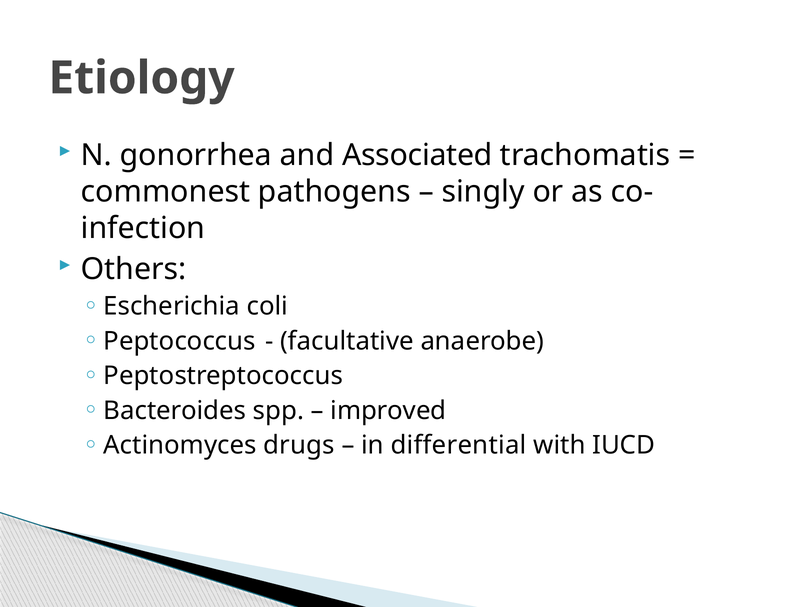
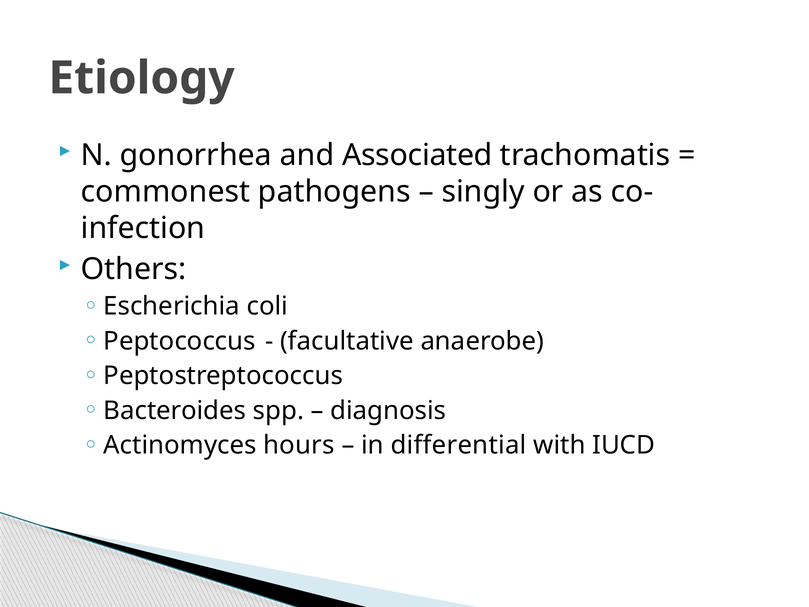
improved: improved -> diagnosis (388, 410)
drugs: drugs -> hours (299, 445)
